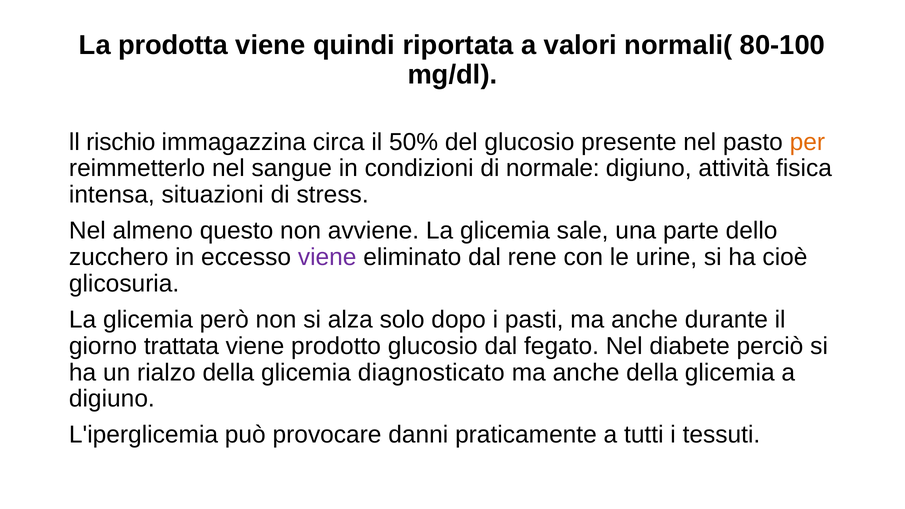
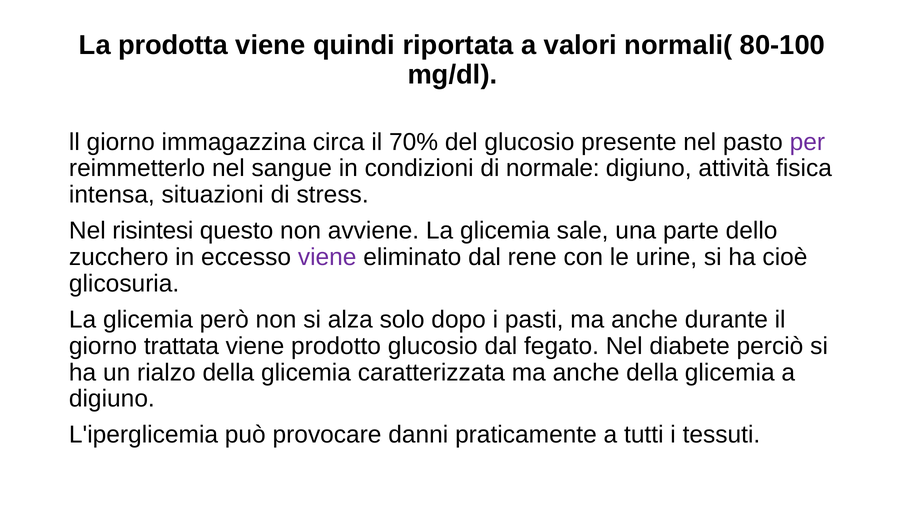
ll rischio: rischio -> giorno (121, 142)
50%: 50% -> 70% (414, 142)
per colour: orange -> purple (807, 142)
almeno: almeno -> risintesi (153, 231)
diagnosticato: diagnosticato -> caratterizzata (431, 372)
